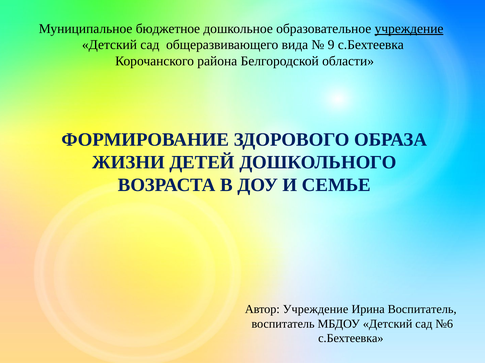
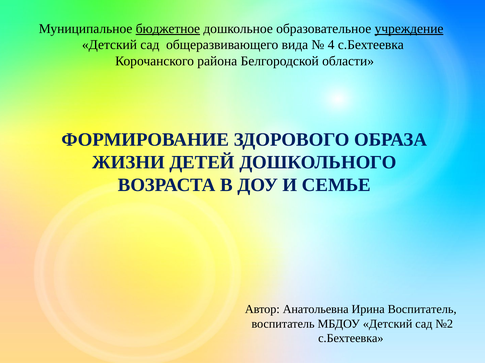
бюджетное underline: none -> present (168, 29)
9: 9 -> 4 (331, 45)
Автор Учреждение: Учреждение -> Анатольевна (316, 310)
№6: №6 -> №2 (444, 324)
